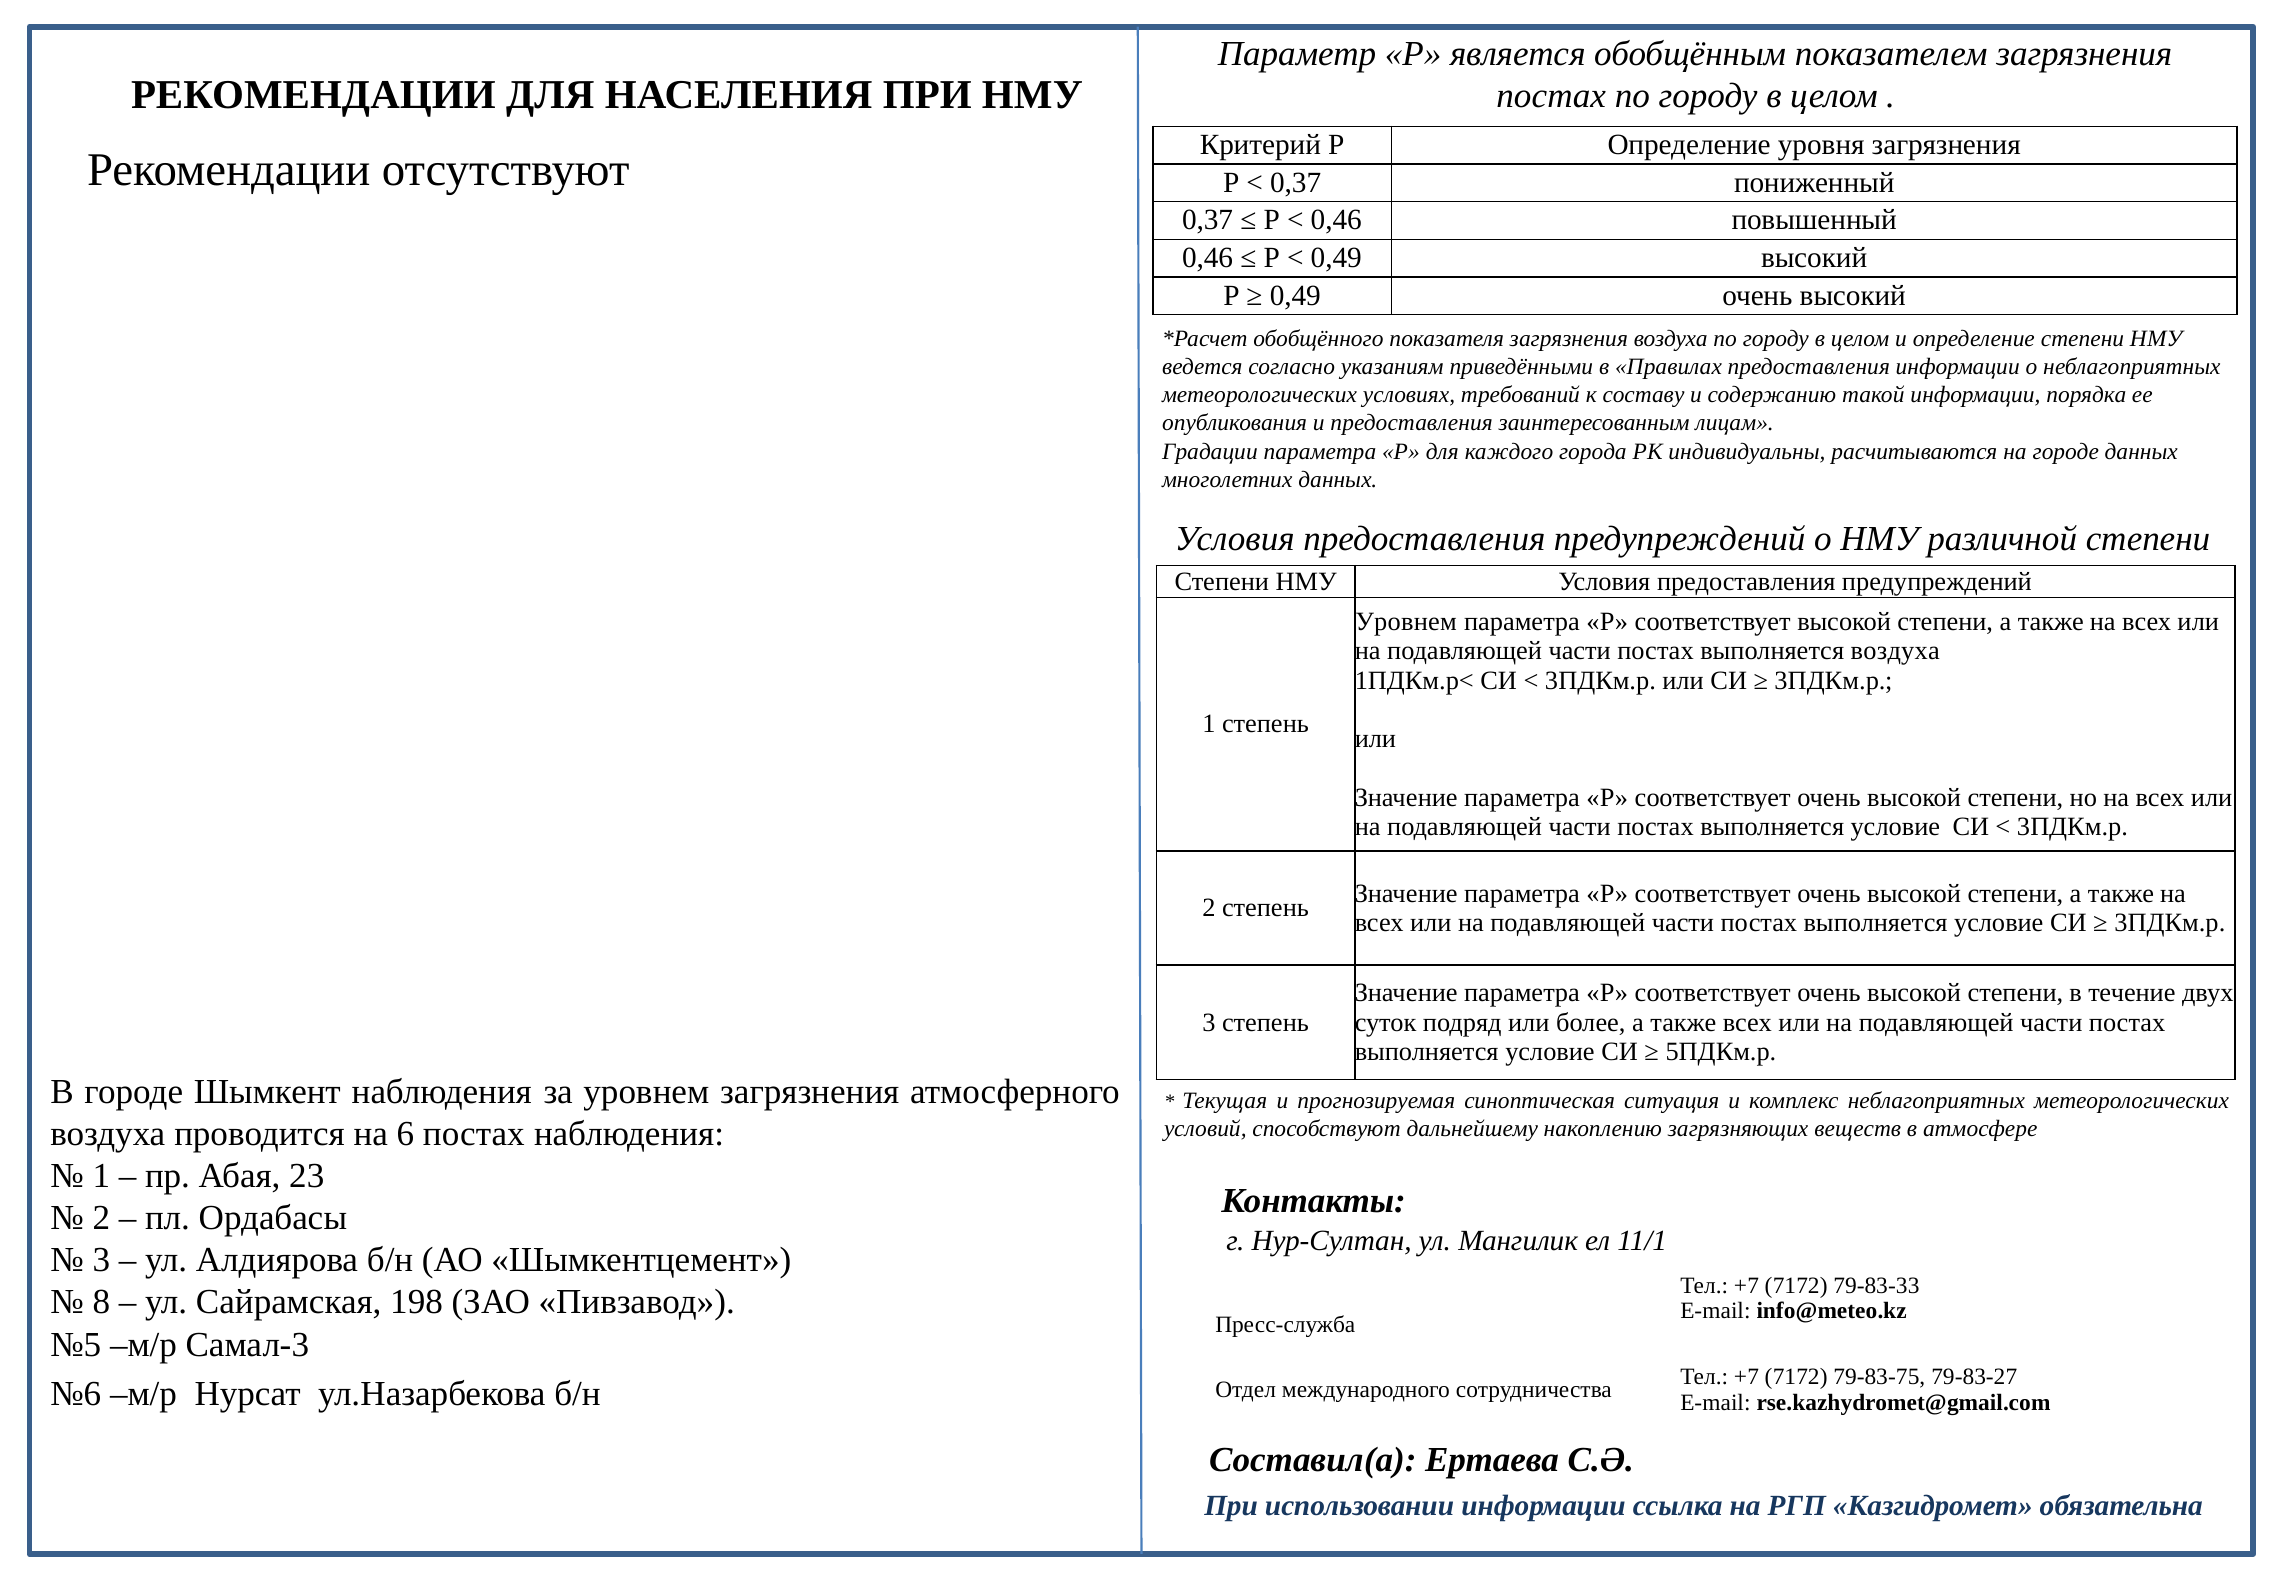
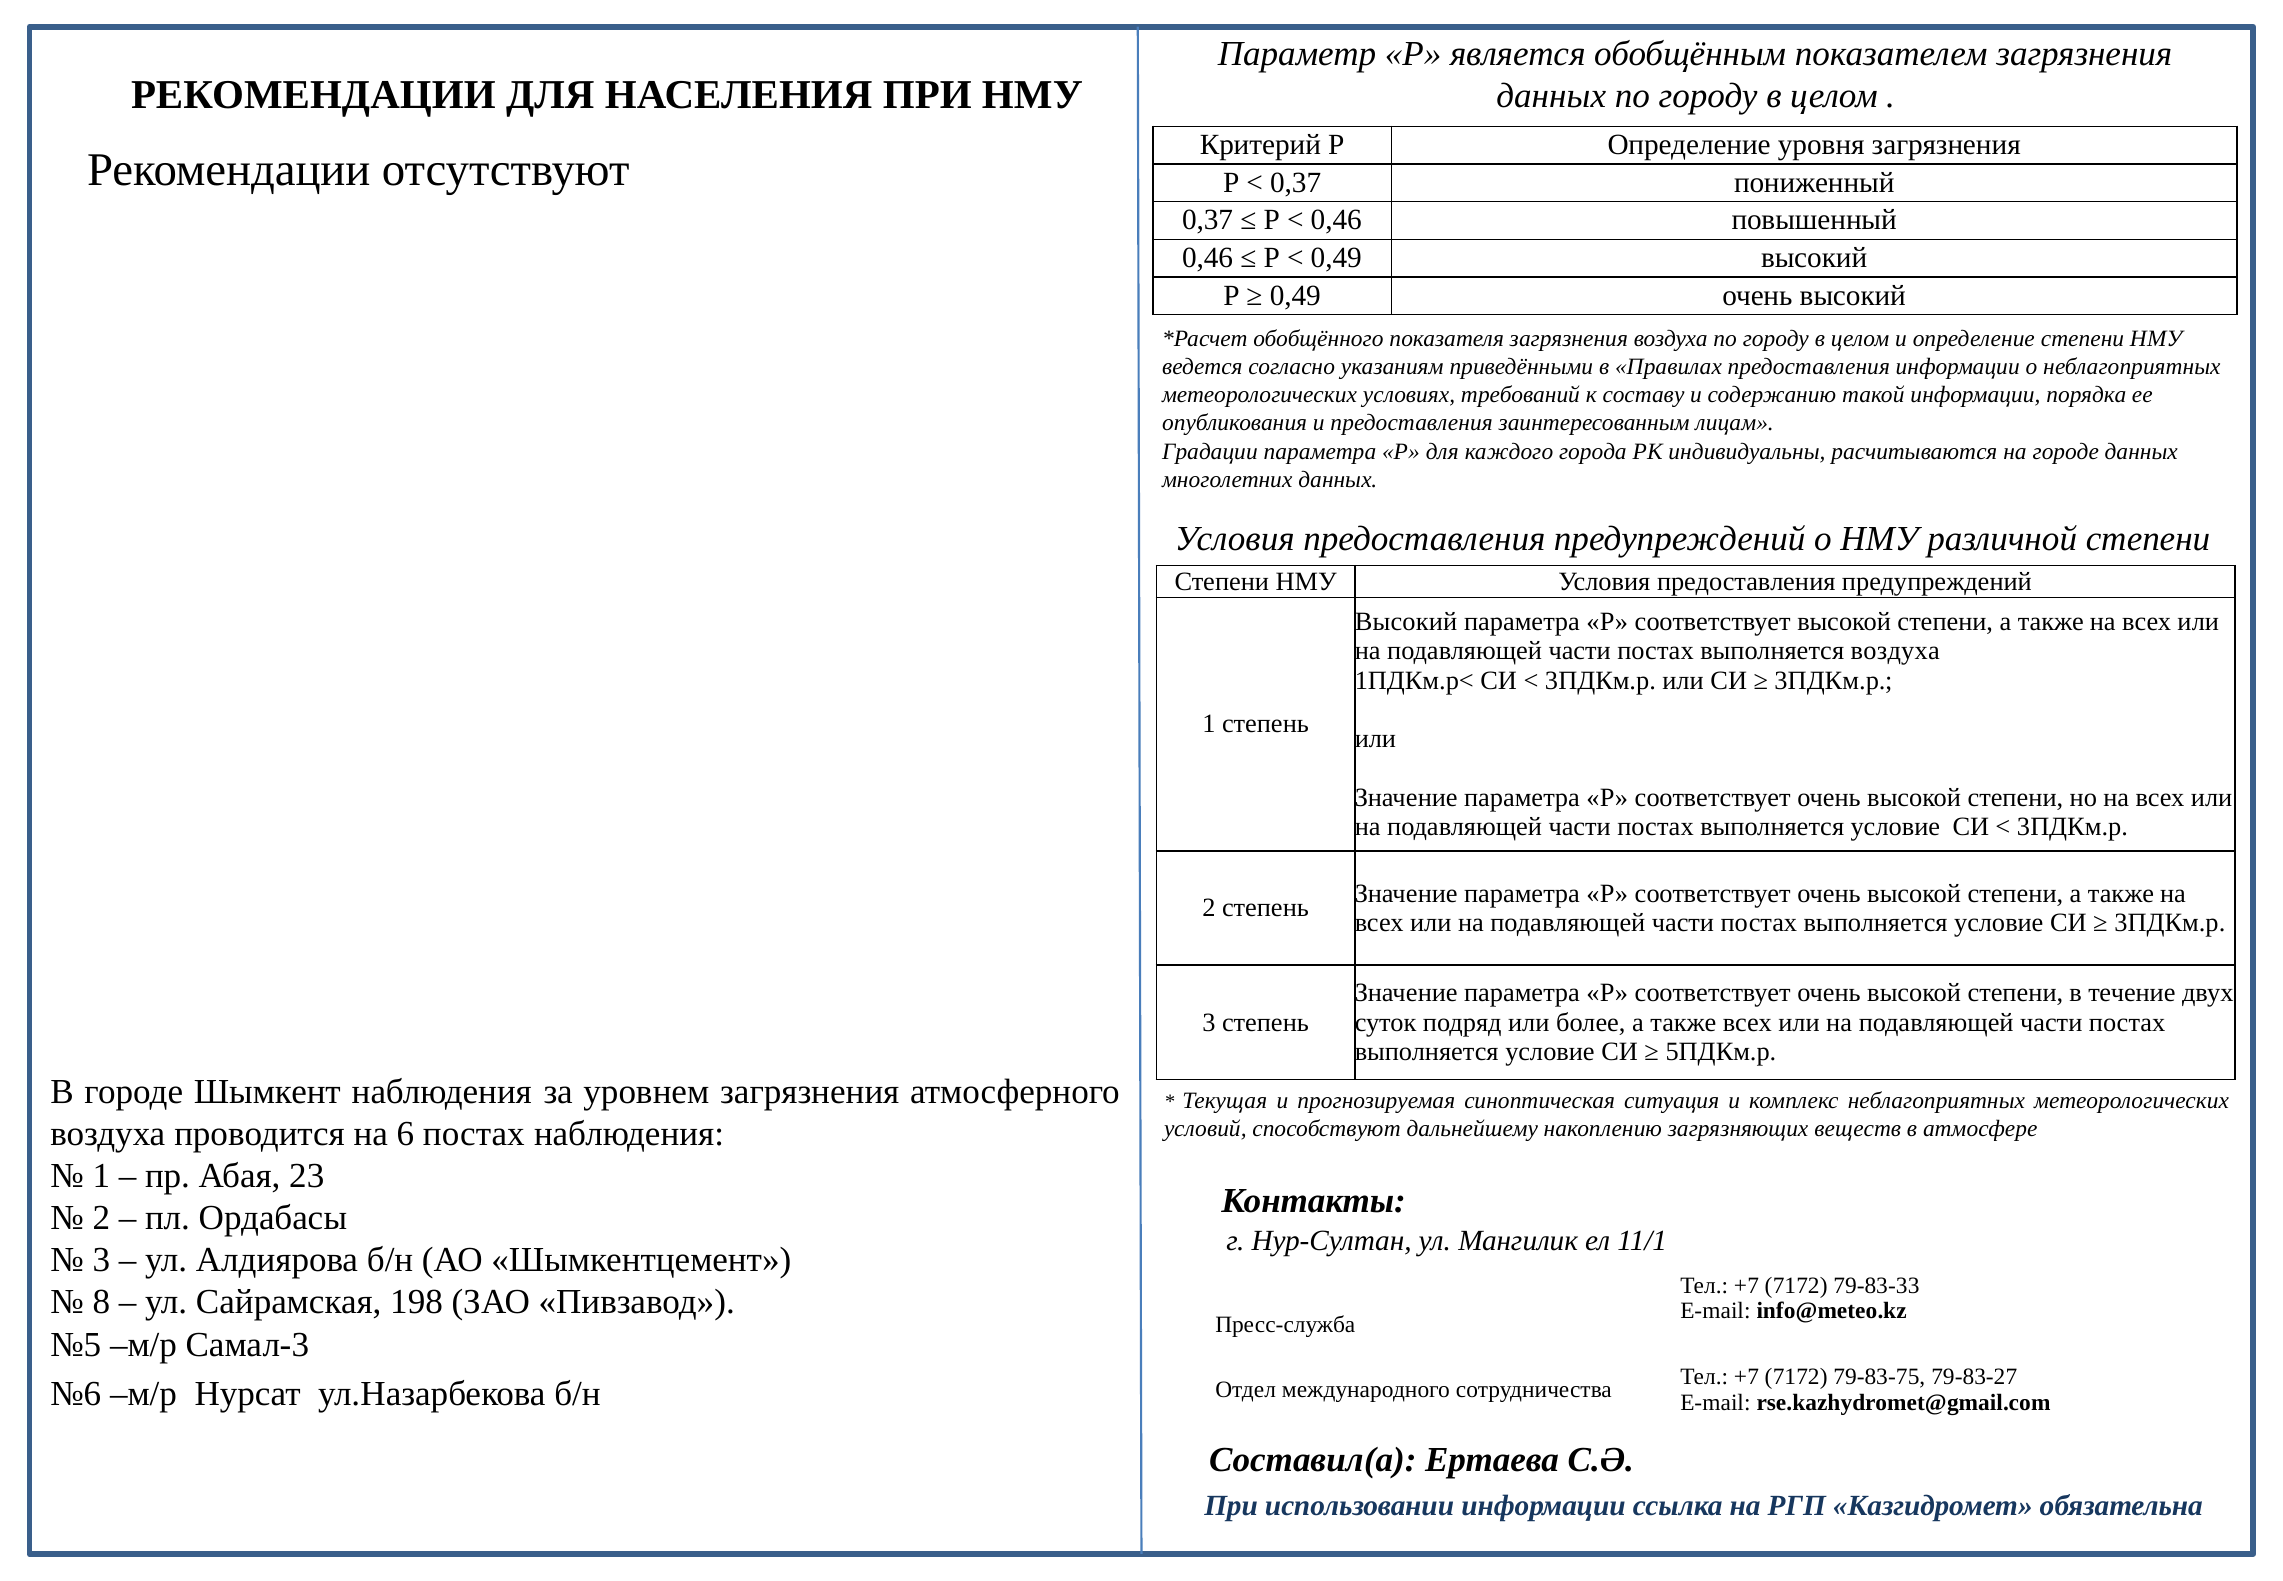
постах: постах -> данных (1551, 96)
Уровнем: Уровнем -> Высокий (1406, 622)
